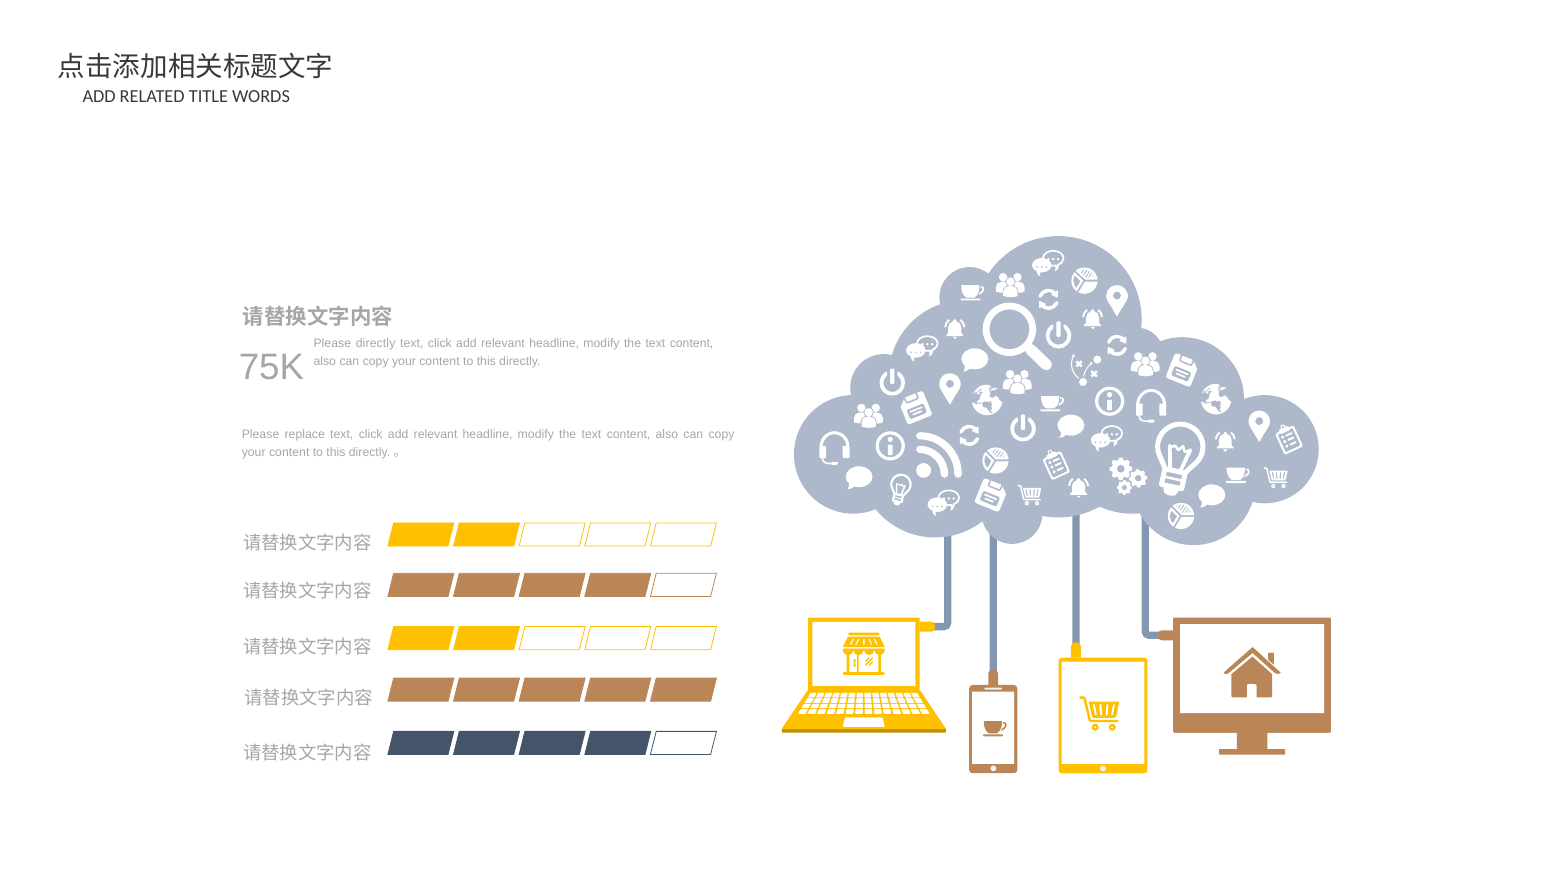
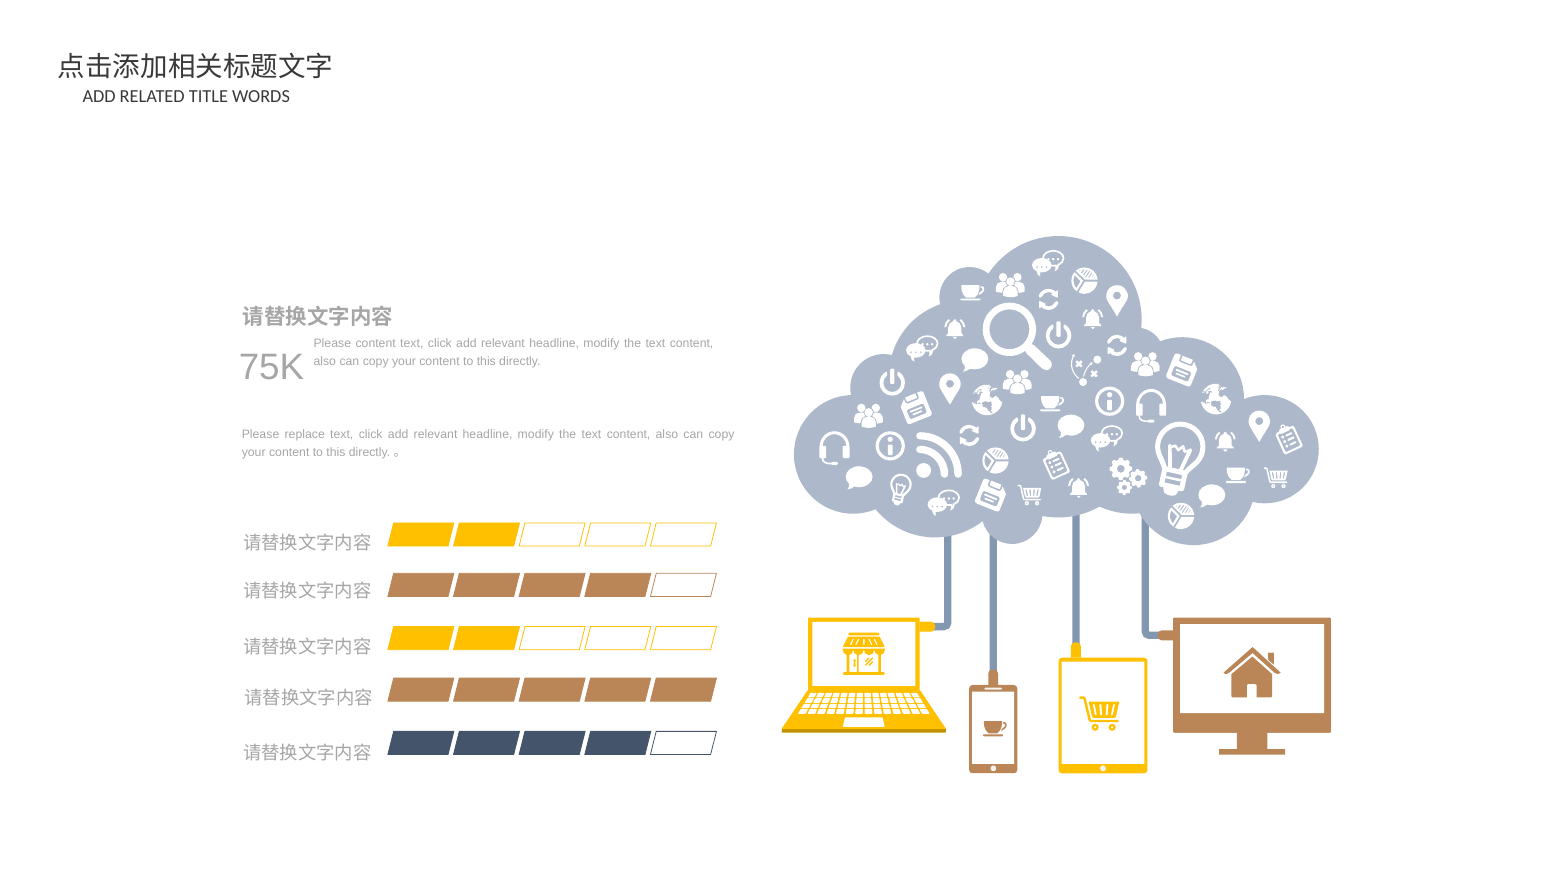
Please directly: directly -> content (376, 344)
